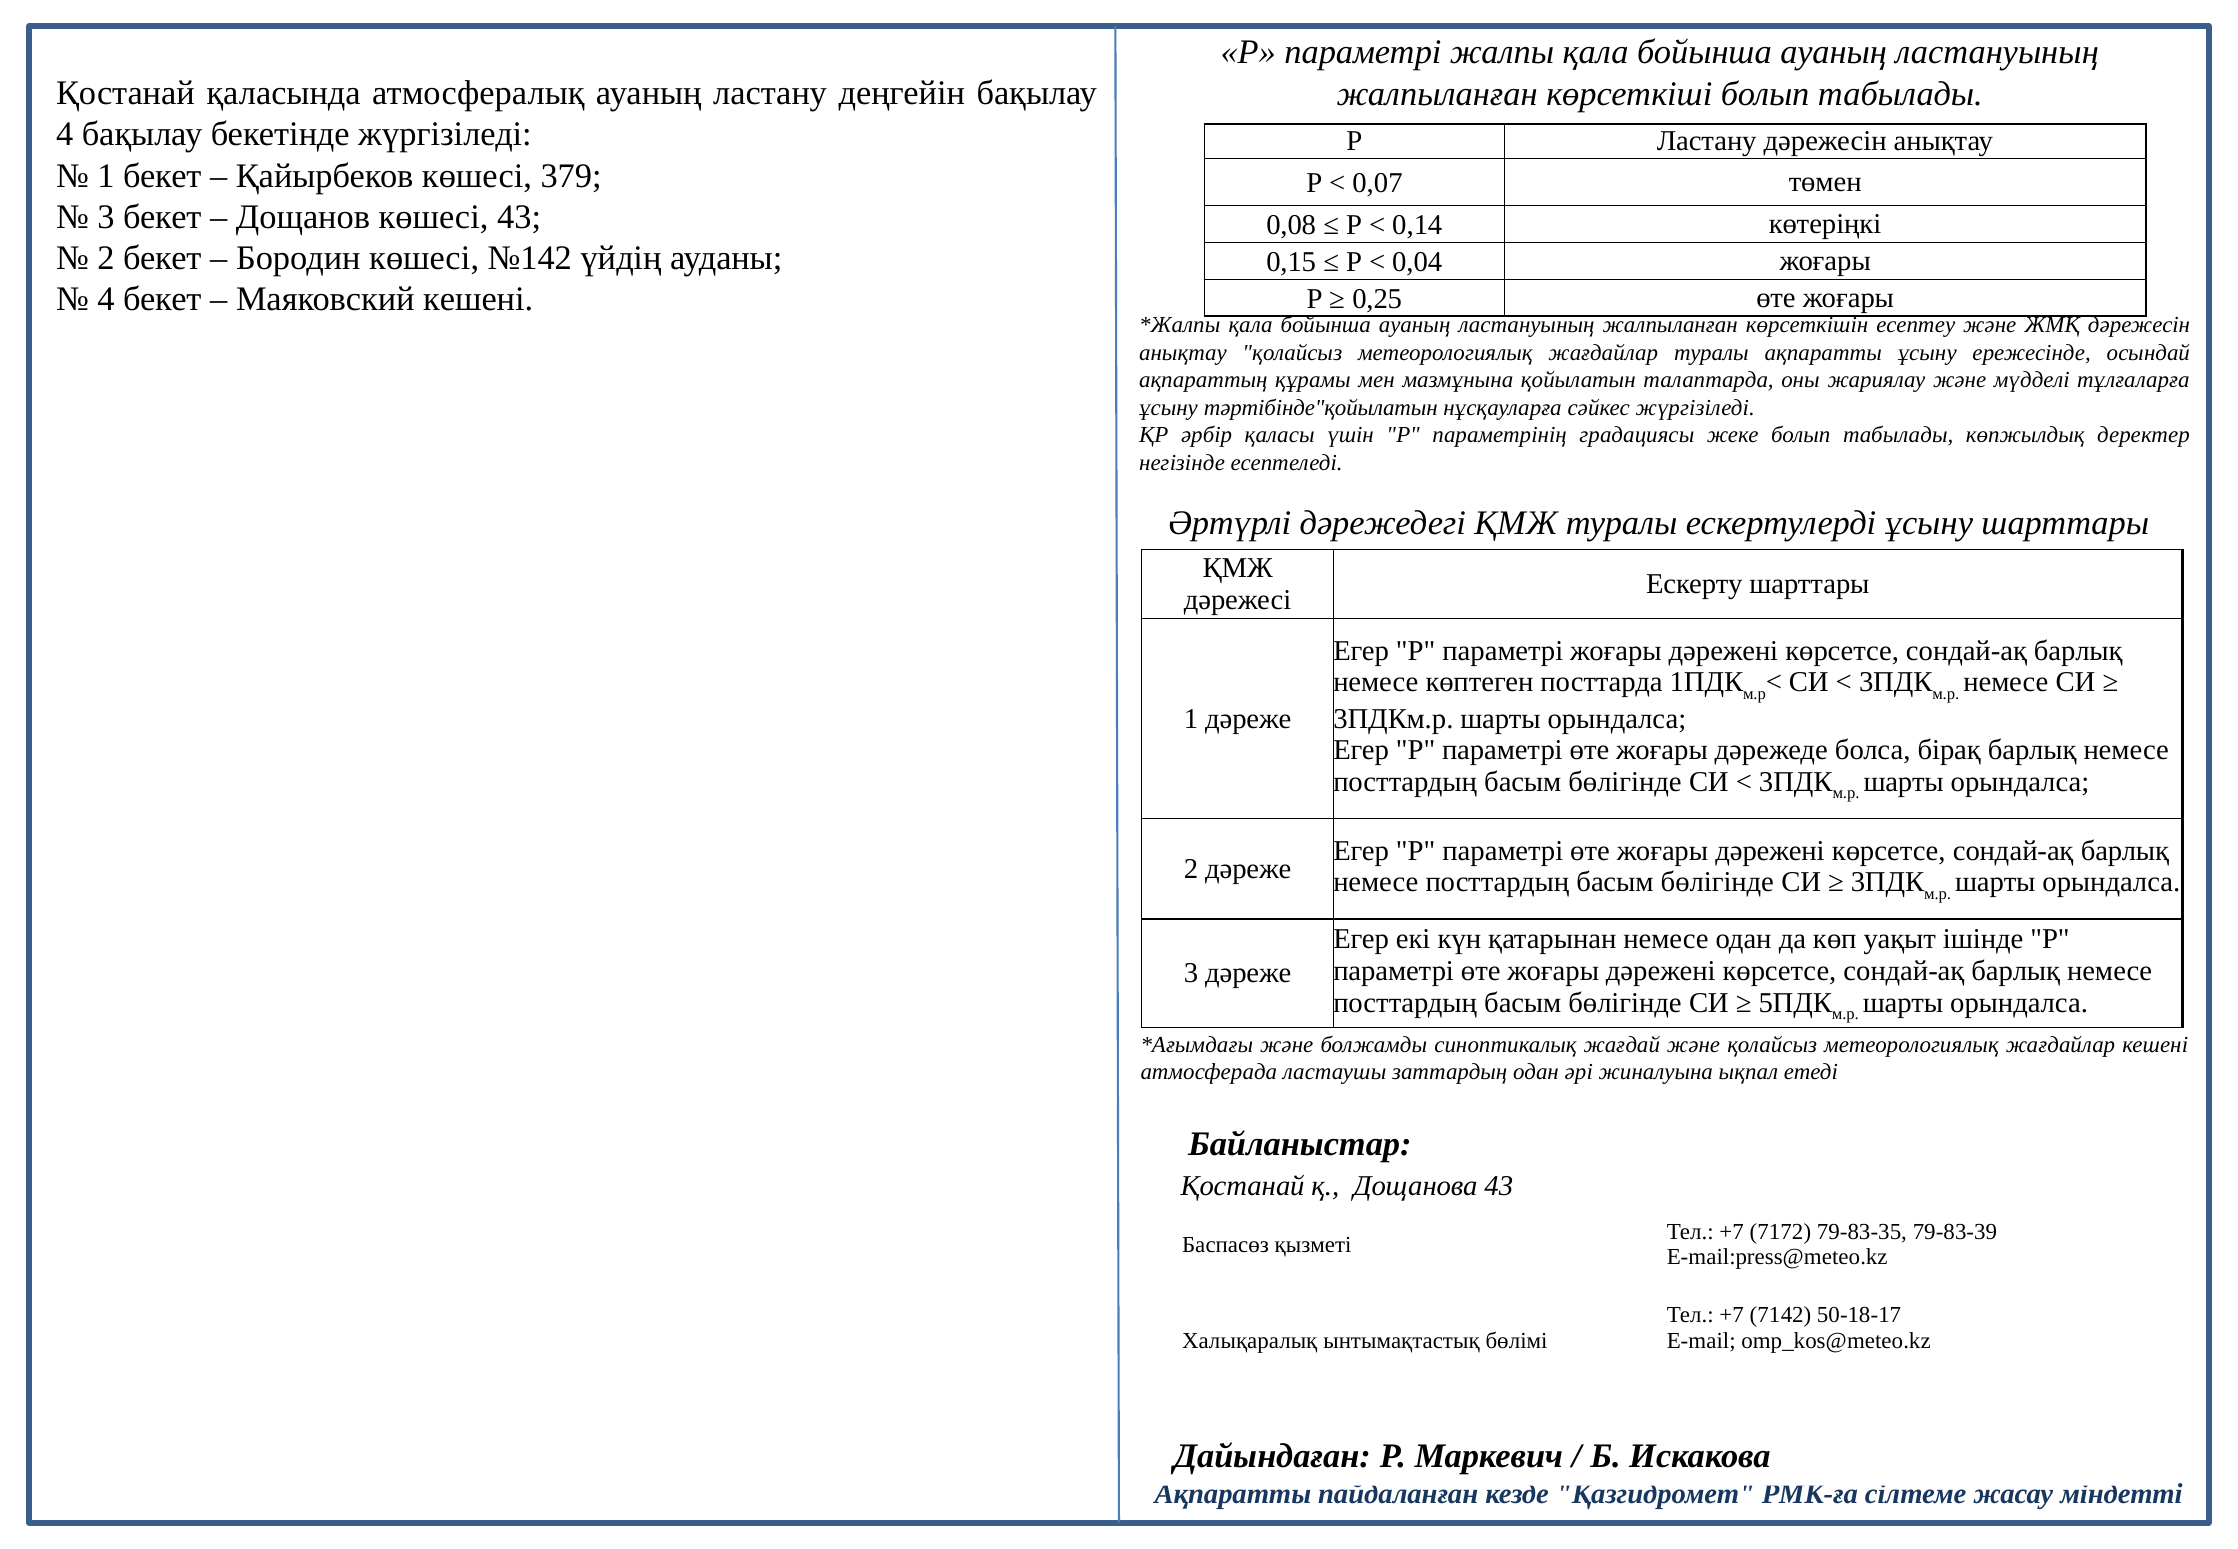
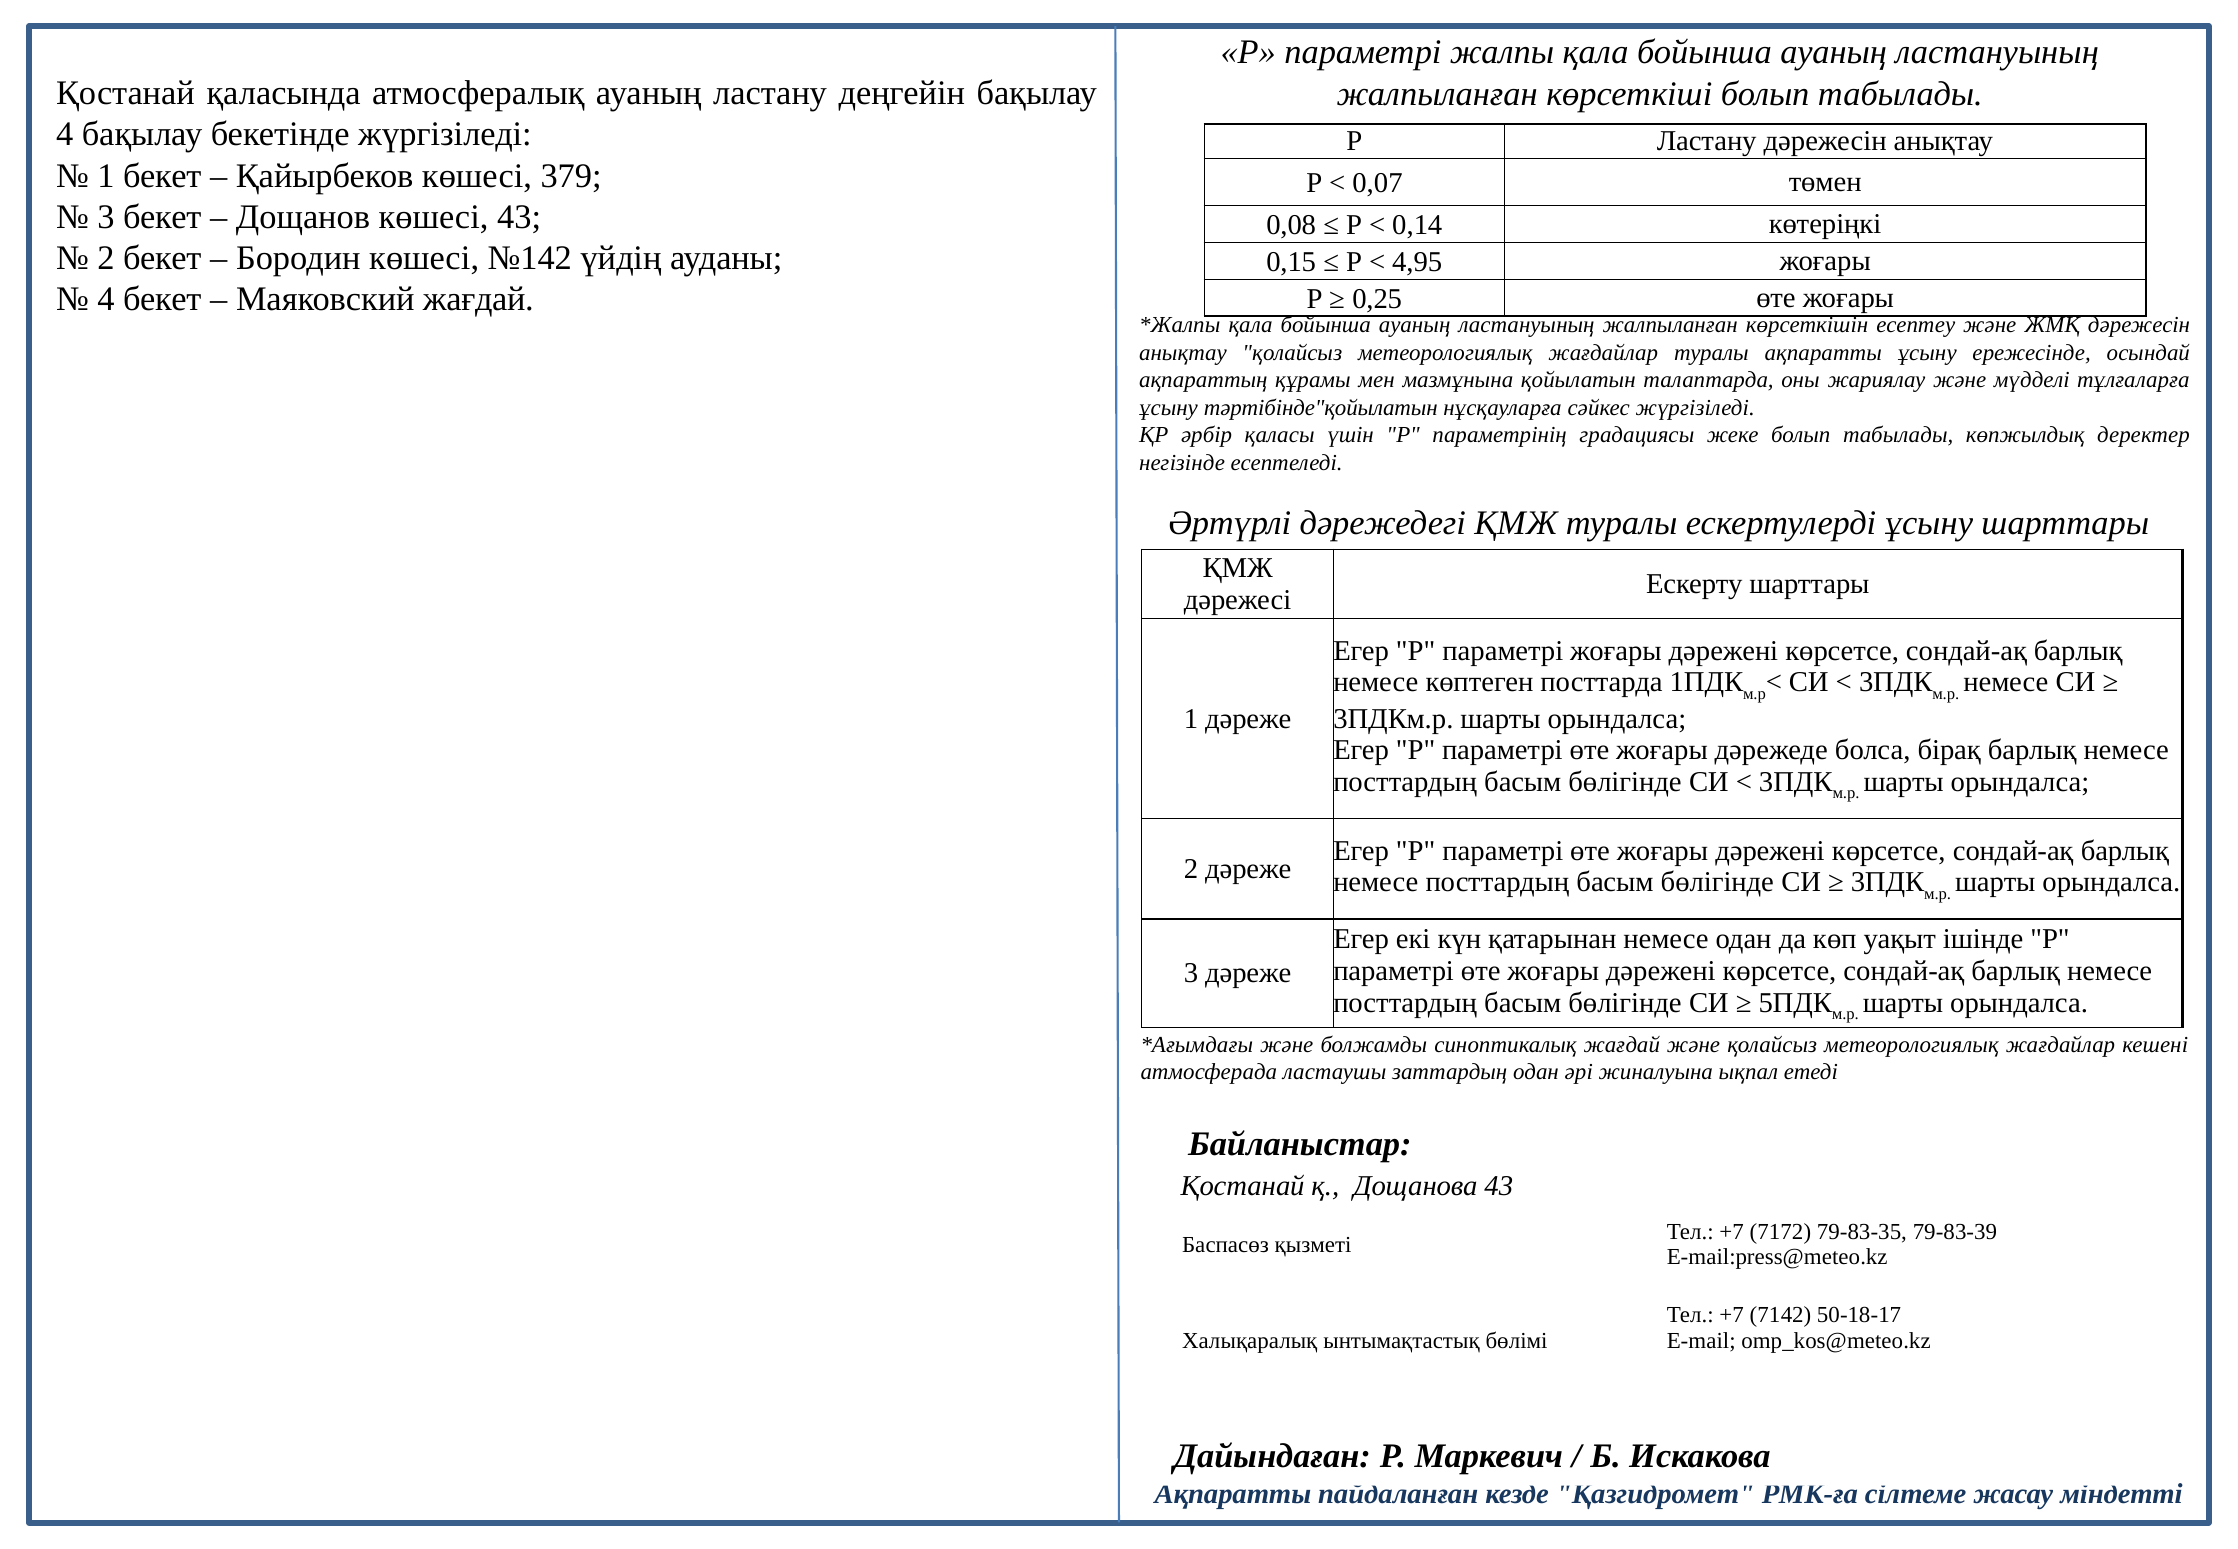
0,04: 0,04 -> 4,95 (1417, 262)
Маяковский кешені: кешені -> жағдай (478, 300)
